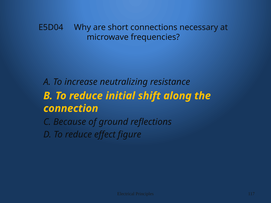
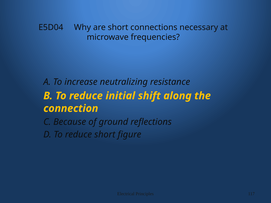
reduce effect: effect -> short (105, 135)
